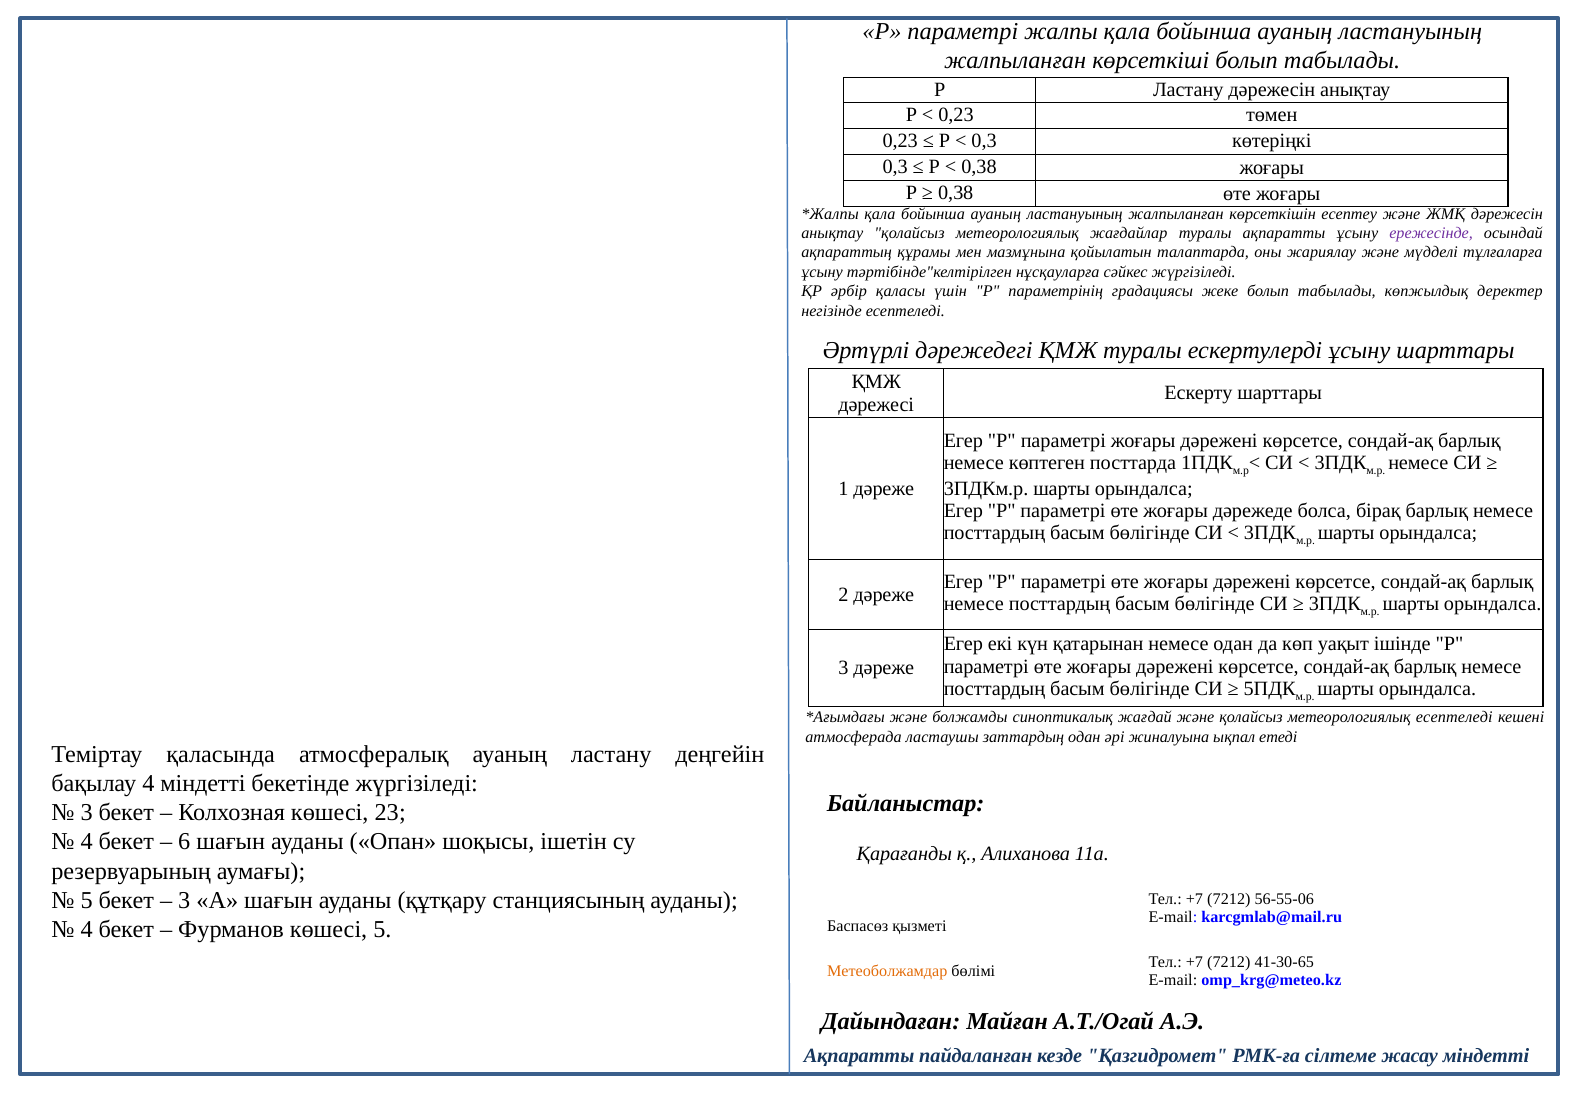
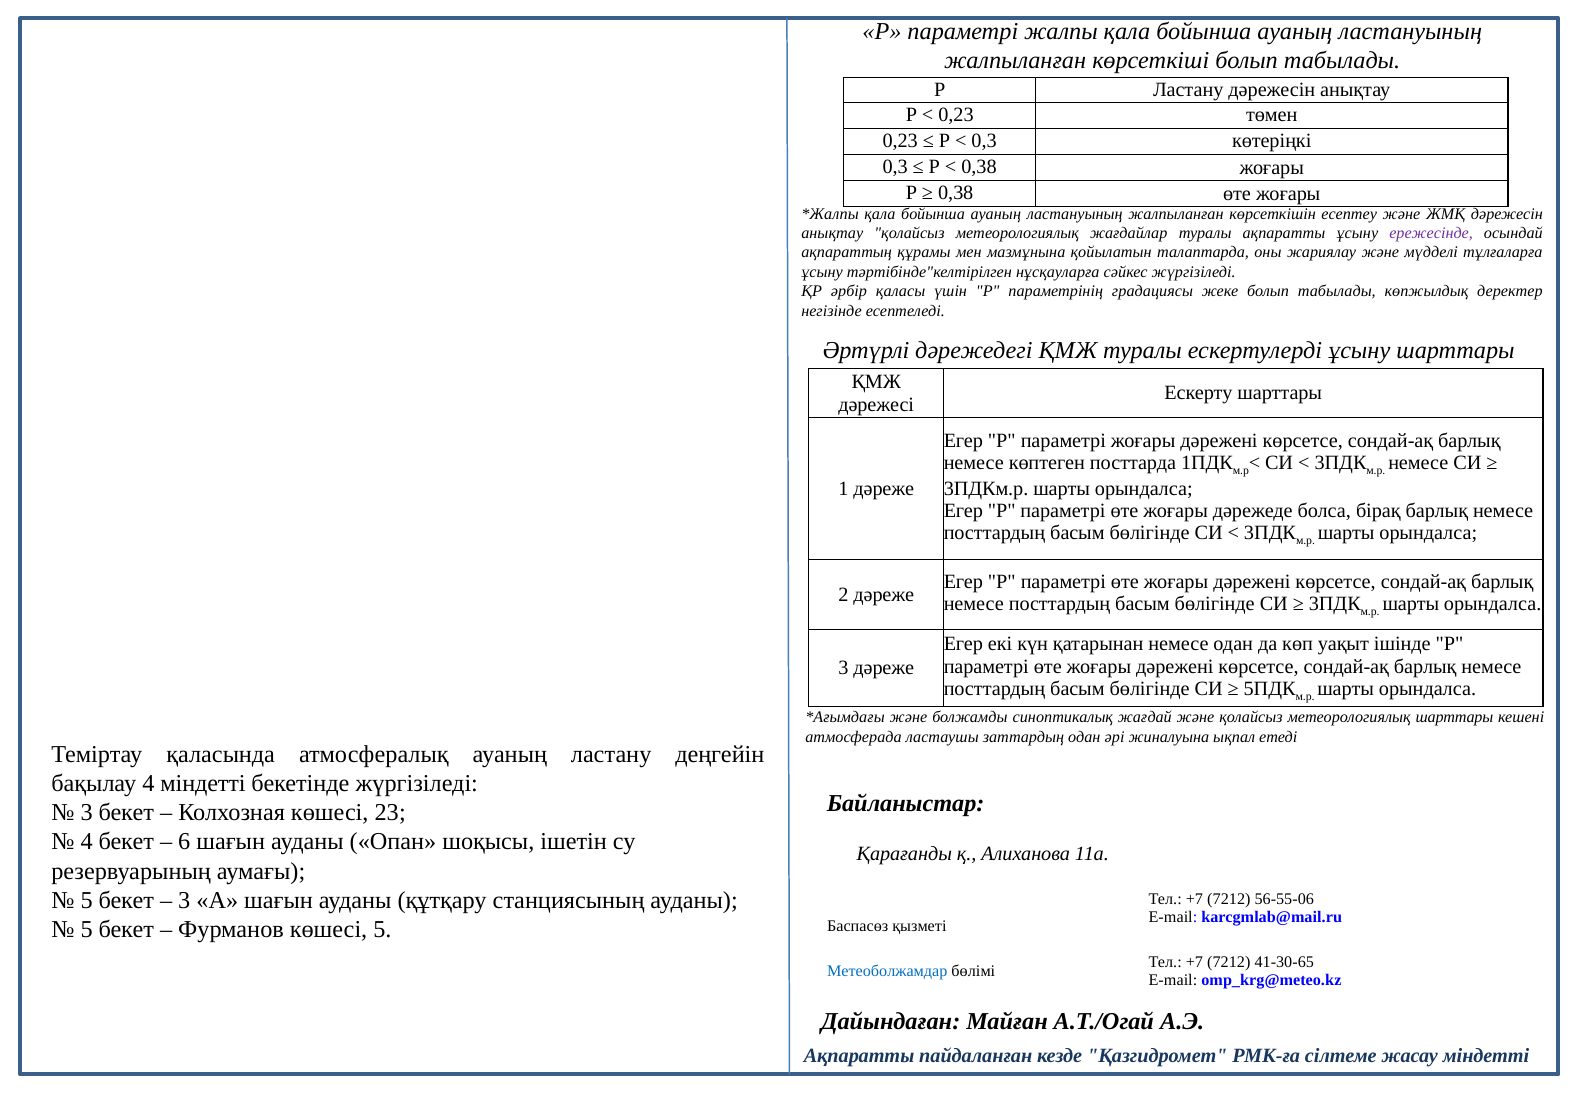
метеорологиялық есептеледі: есептеледі -> шарттары (1454, 718)
4: 4 -> 5 (87, 930)
Метеоболжамдар colour: orange -> blue (887, 971)
